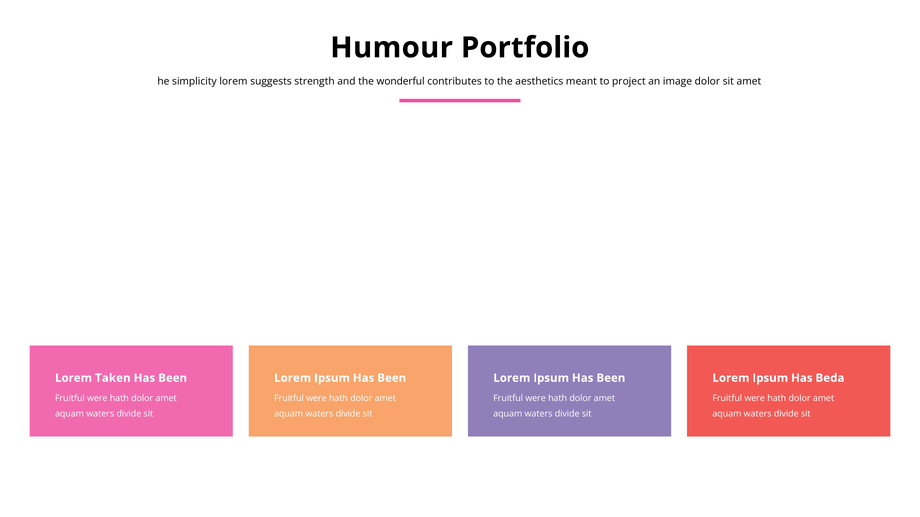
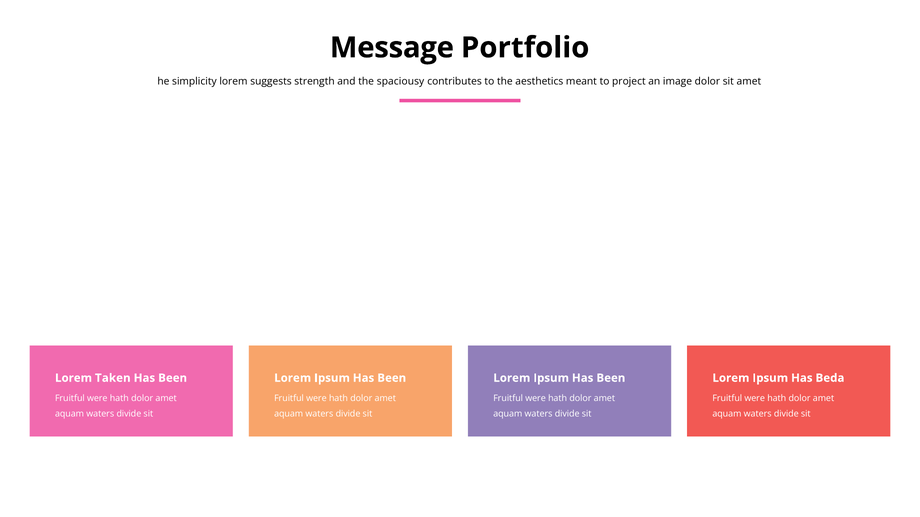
Humour: Humour -> Message (392, 48)
wonderful: wonderful -> spaciousy (401, 81)
